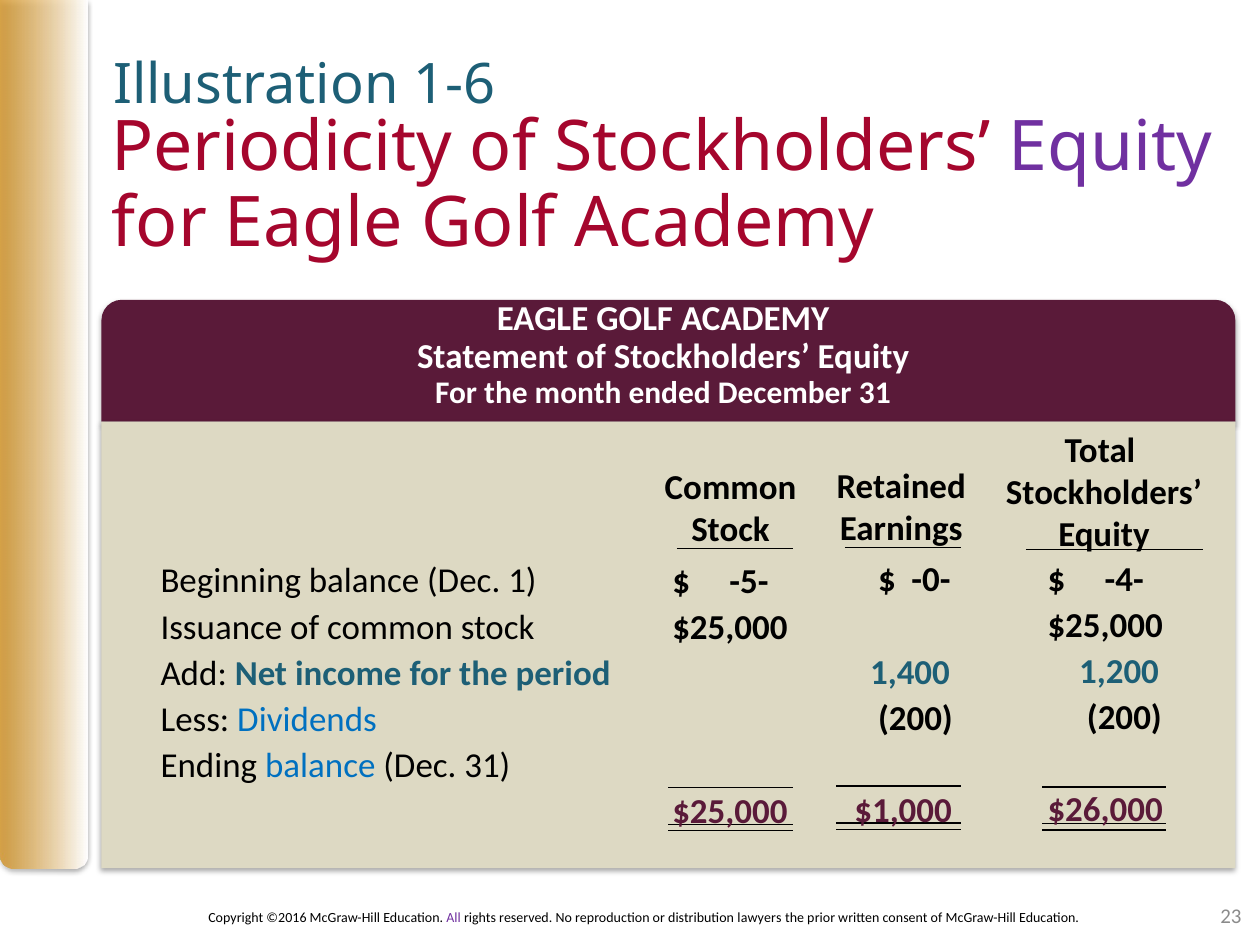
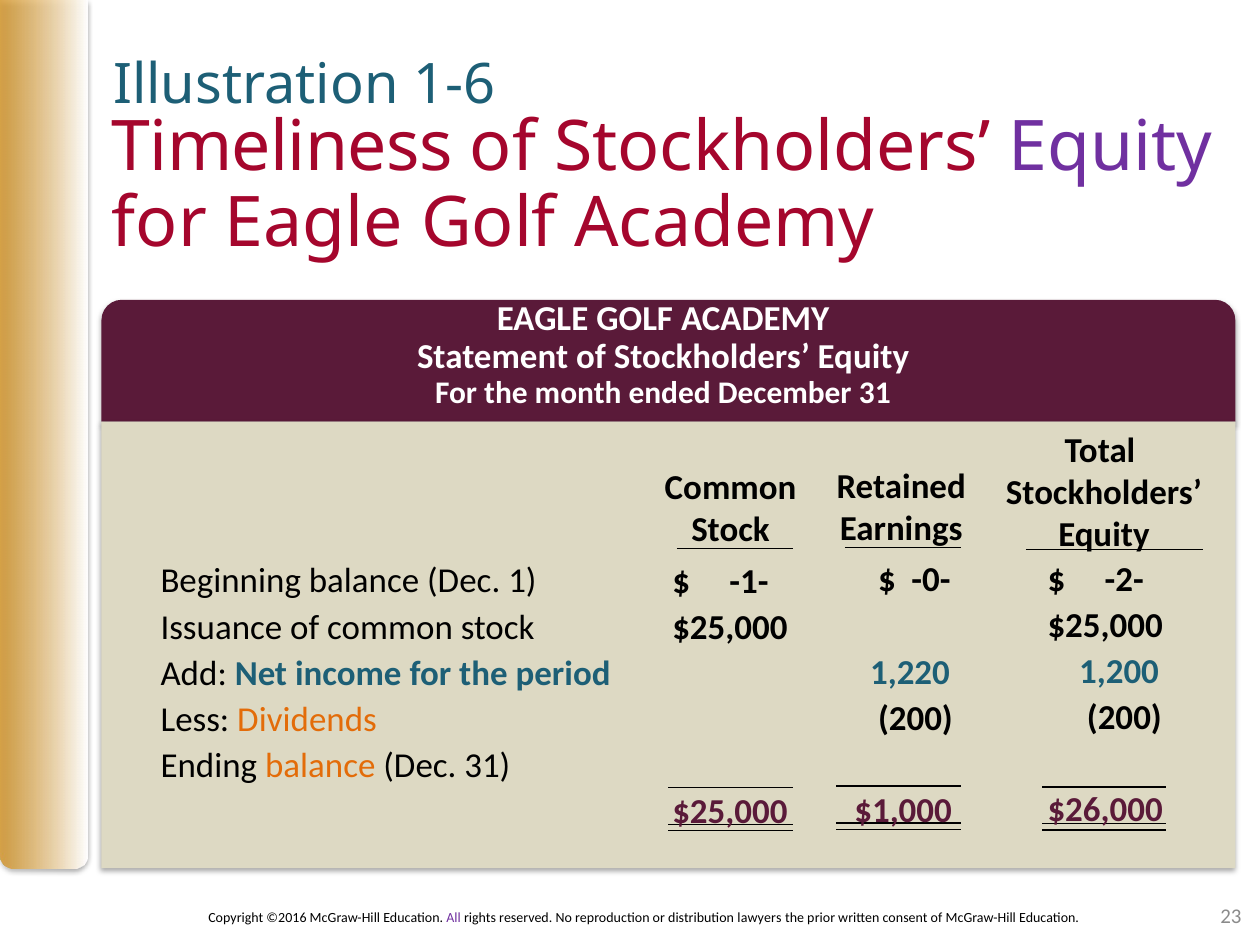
Periodicity: Periodicity -> Timeliness (282, 148)
-4-: -4- -> -2- (1124, 580)
-5-: -5- -> -1- (749, 581)
1,400: 1,400 -> 1,220 (910, 672)
Dividends colour: blue -> orange (307, 720)
balance colour: blue -> orange (320, 766)
